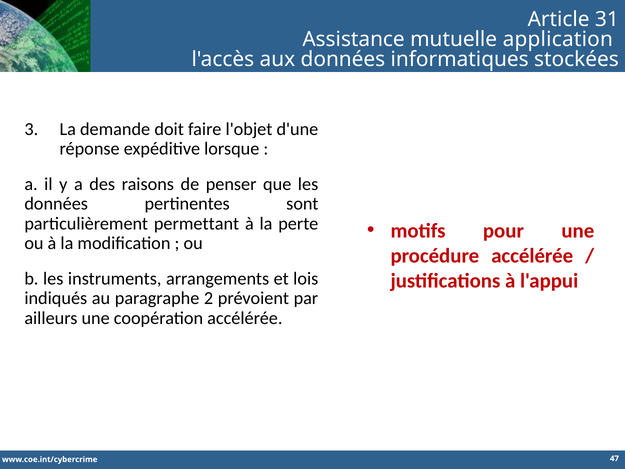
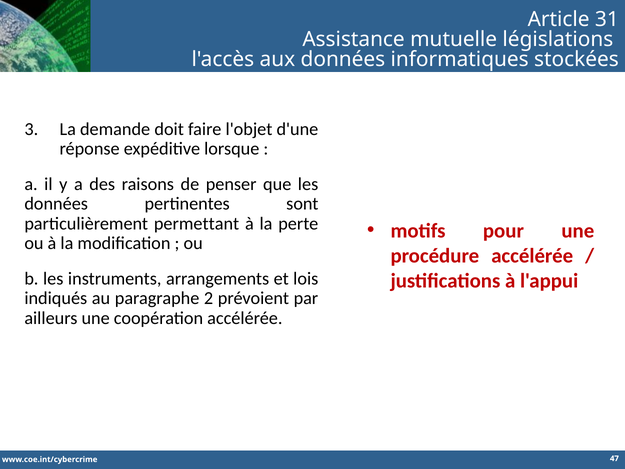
application: application -> législations (558, 40)
